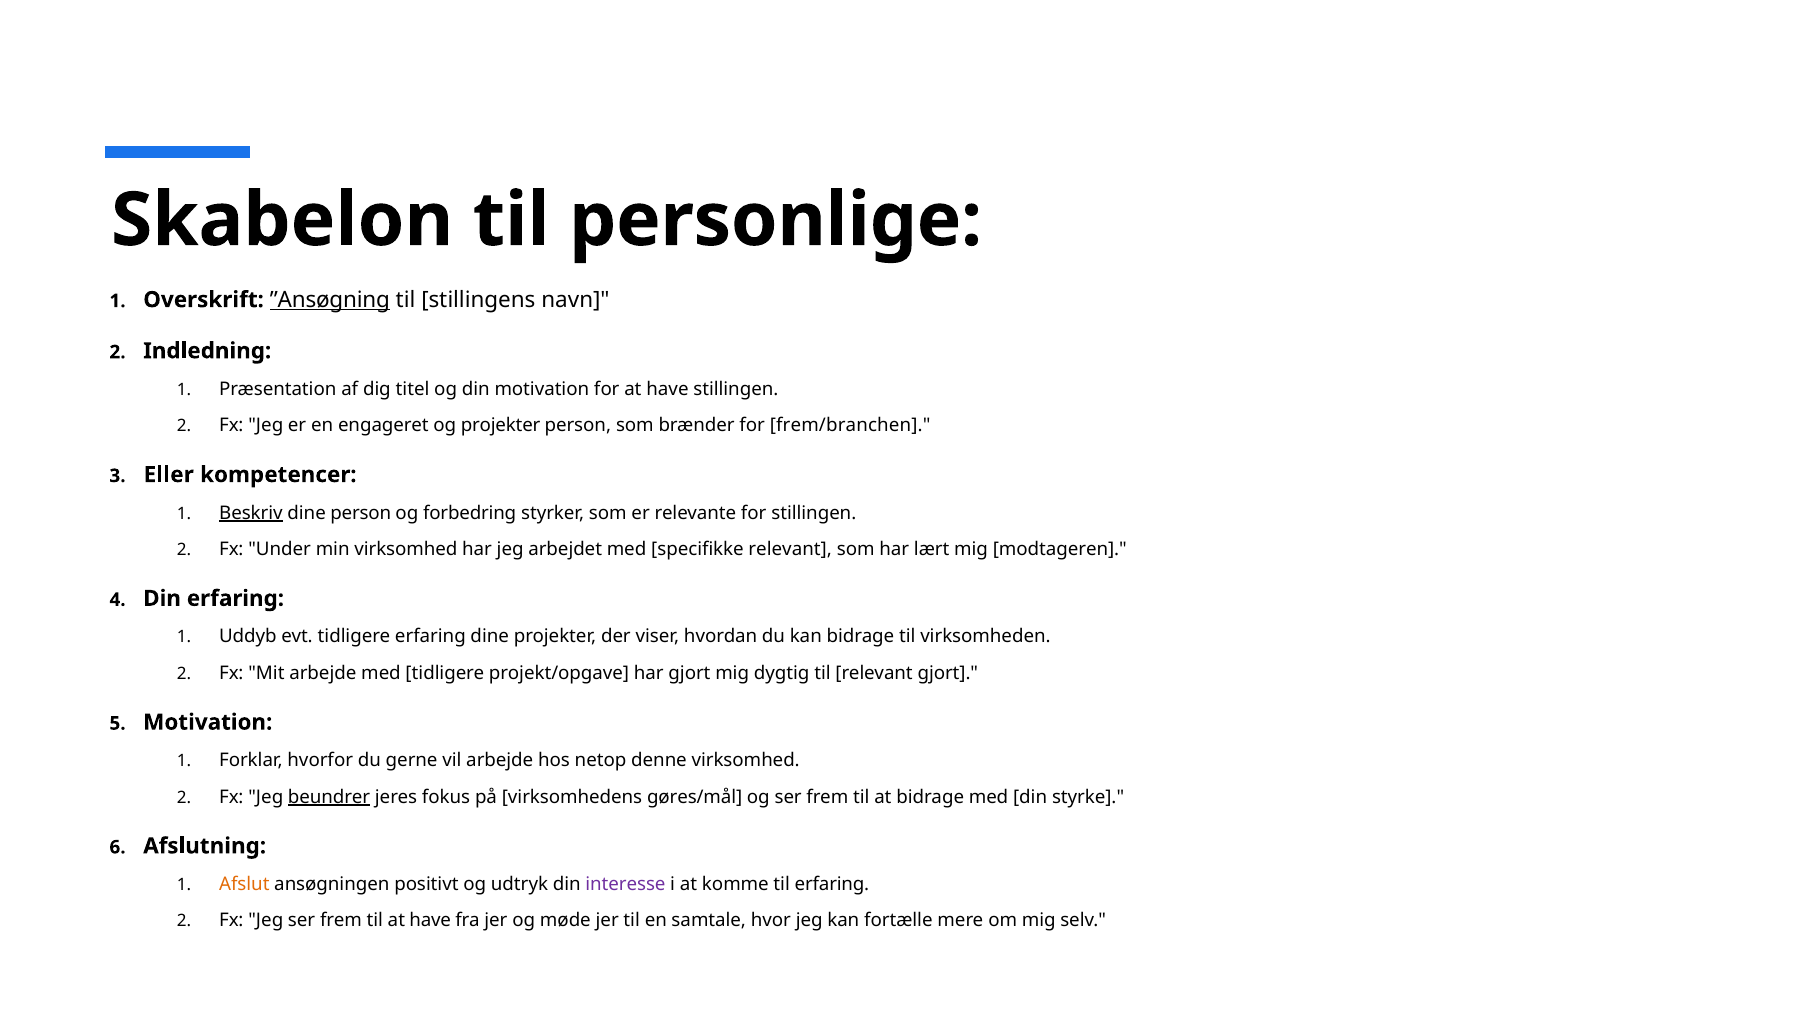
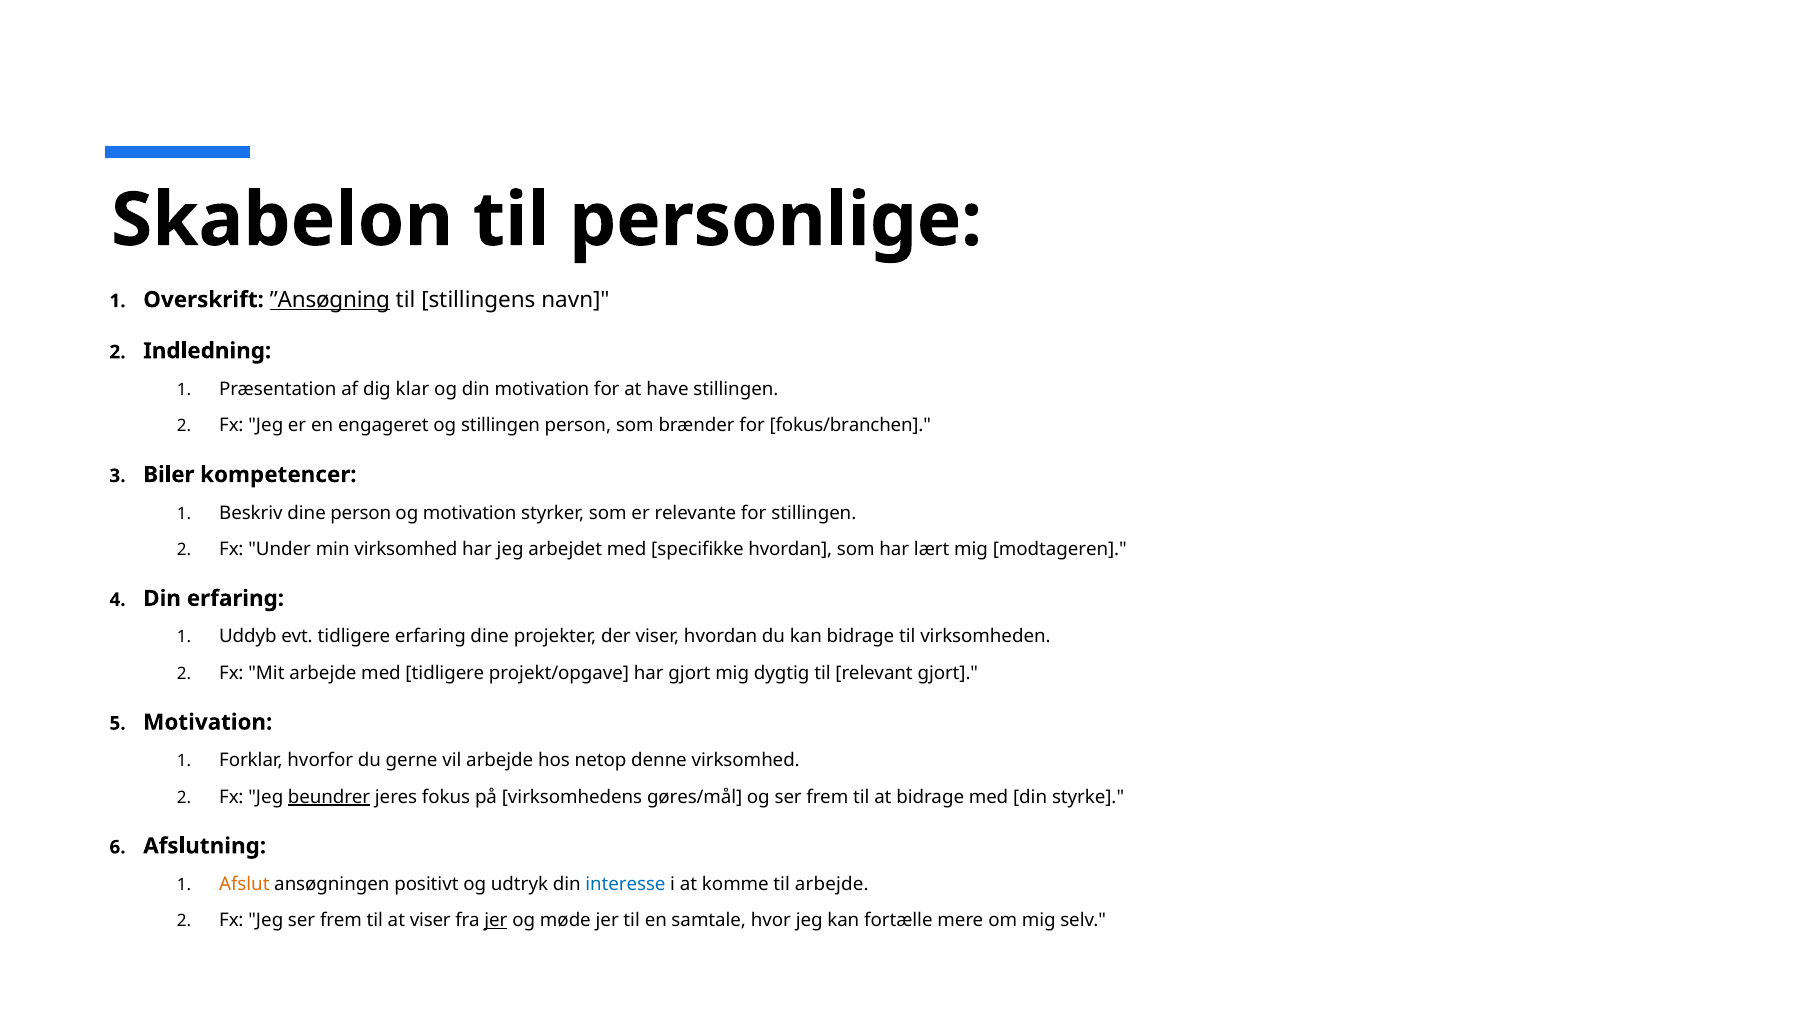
titel: titel -> klar (412, 389)
og projekter: projekter -> stillingen (501, 426)
frem/branchen: frem/branchen -> fokus/branchen (850, 426)
Eller: Eller -> Biler (169, 475)
Beskriv underline: present -> none (251, 513)
og forbedring: forbedring -> motivation (470, 513)
specifikke relevant: relevant -> hvordan (790, 549)
interesse colour: purple -> blue (626, 884)
til erfaring: erfaring -> arbejde (832, 884)
til at have: have -> viser (430, 921)
jer underline: none -> present (496, 921)
